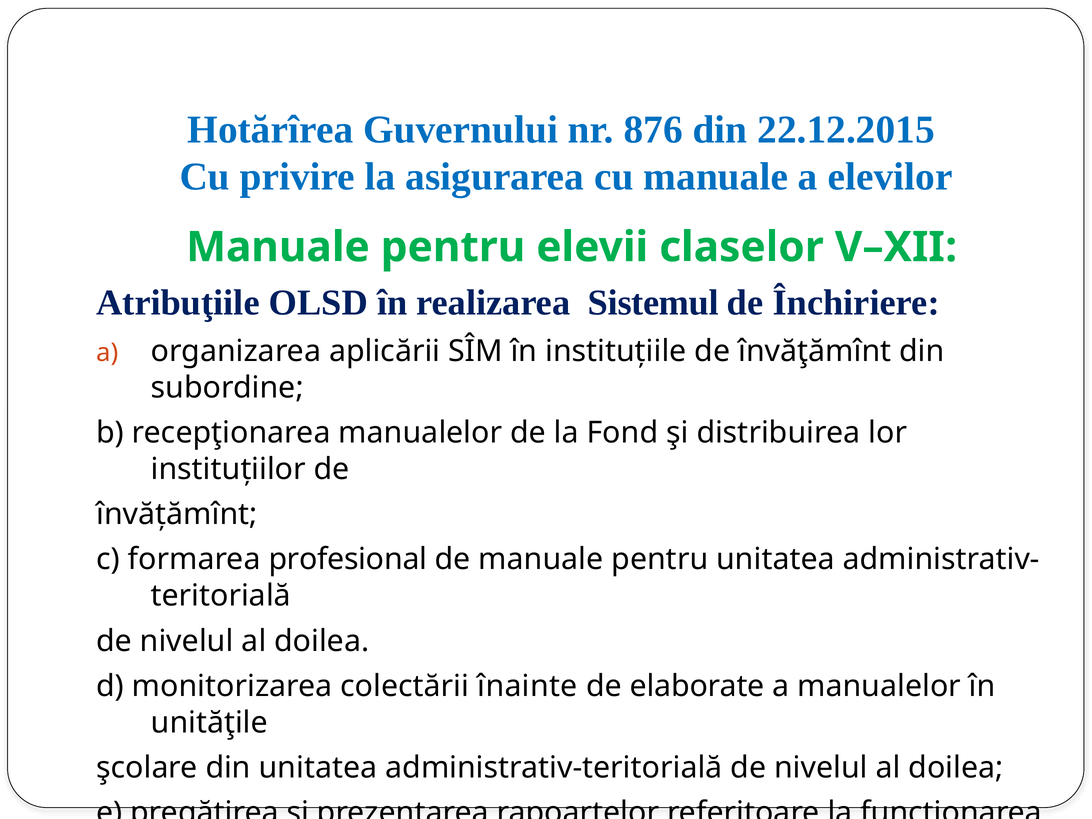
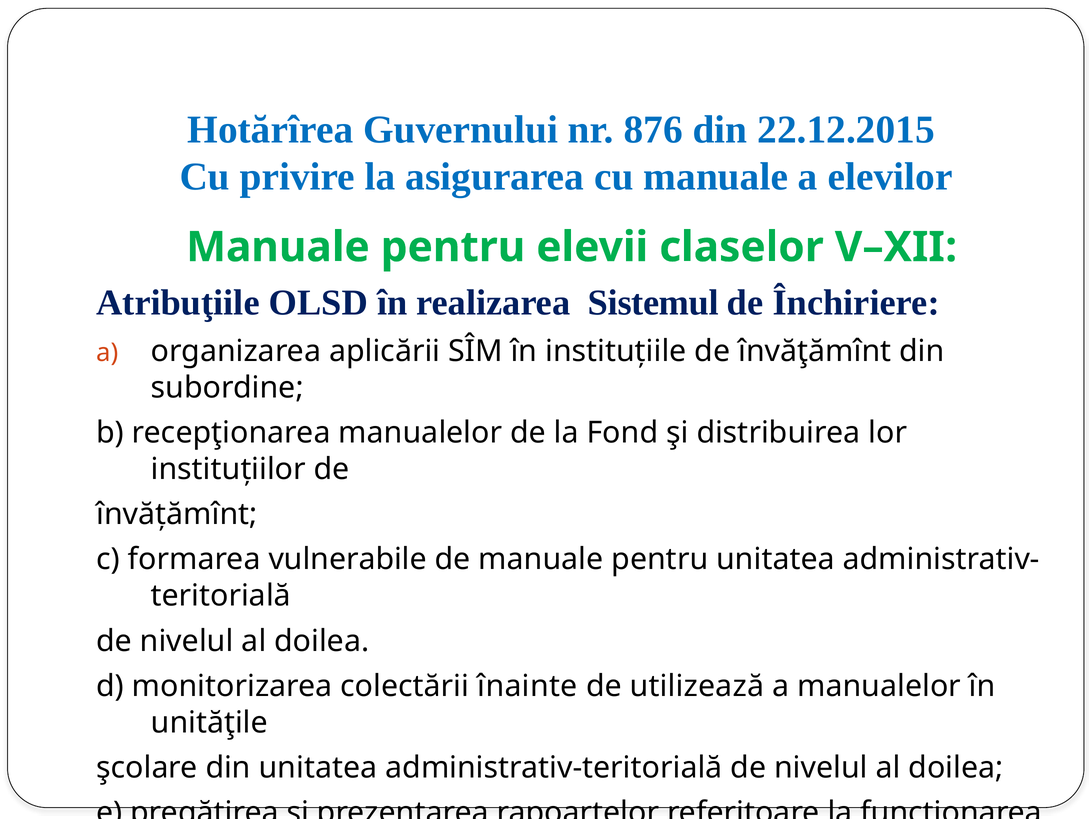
profesional: profesional -> vulnerabile (348, 559)
elaborate: elaborate -> utilizează (697, 686)
